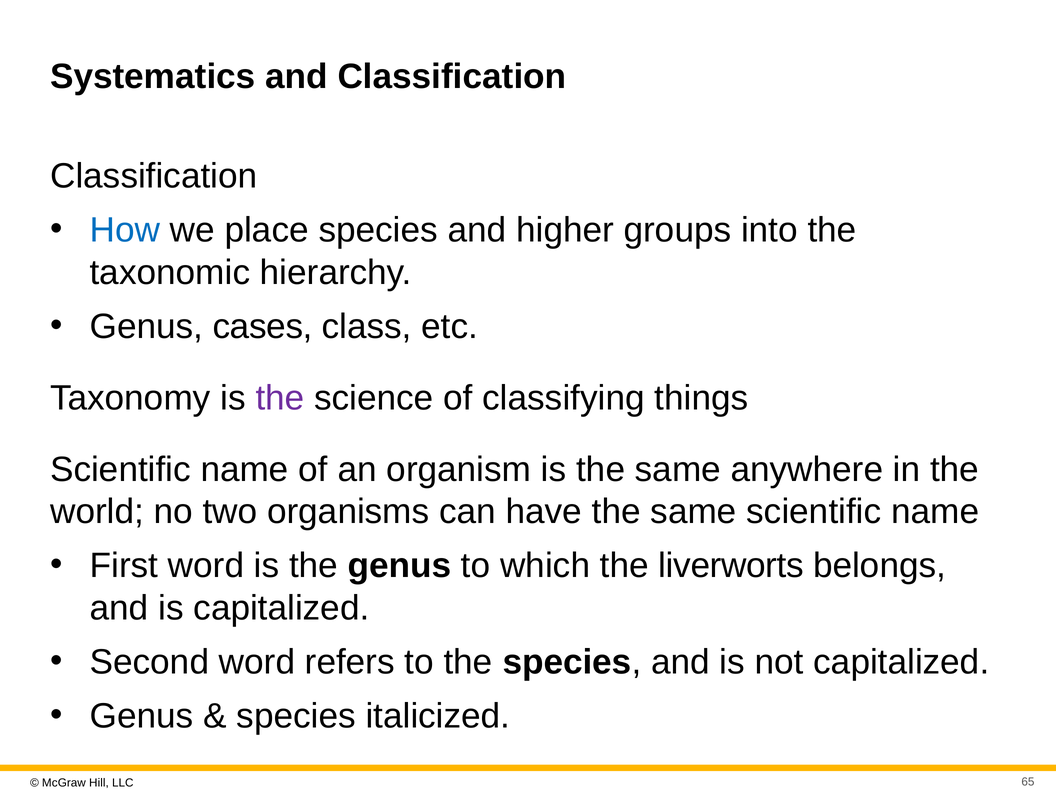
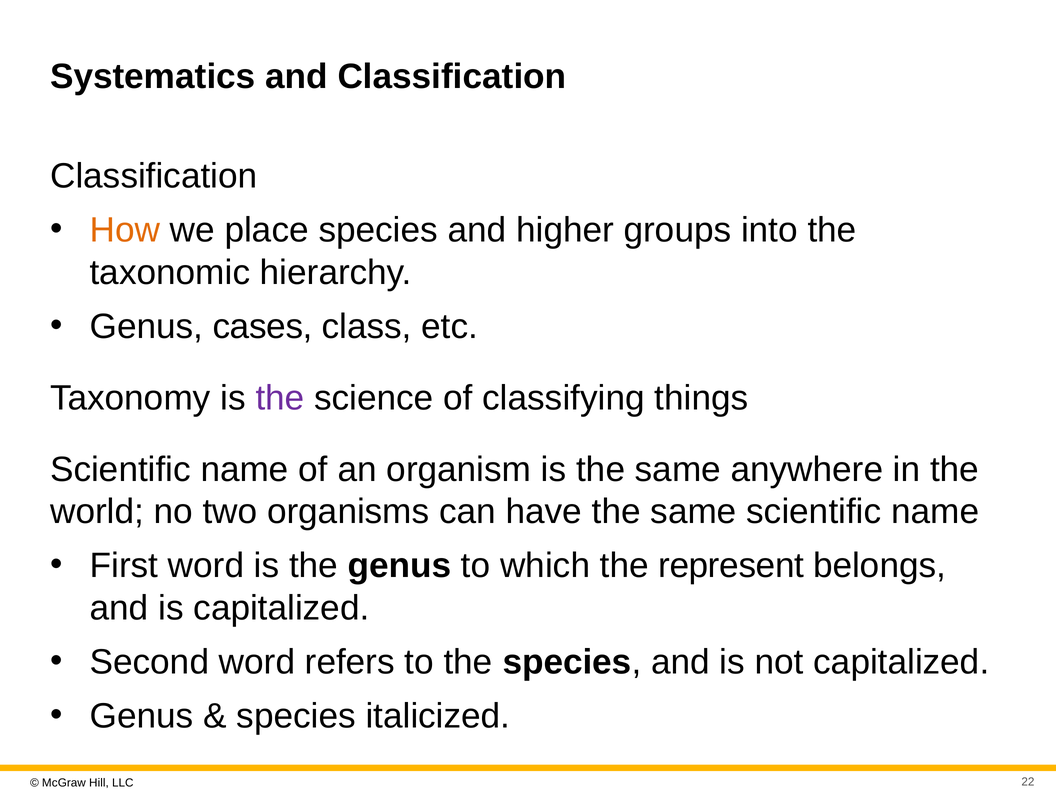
How colour: blue -> orange (125, 230)
liverworts: liverworts -> represent (731, 566)
65: 65 -> 22 (1028, 782)
